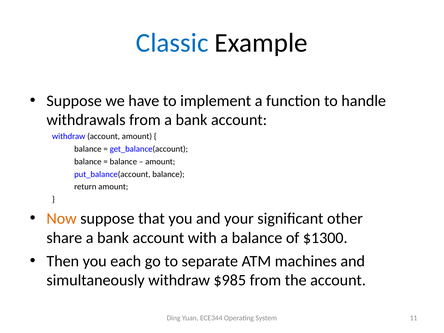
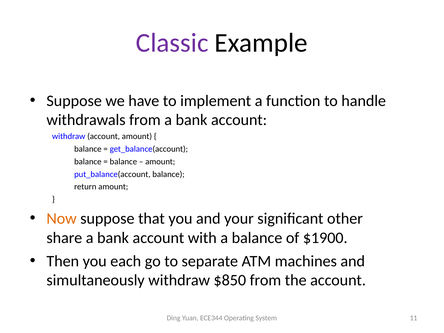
Classic colour: blue -> purple (172, 43)
$1300: $1300 -> $1900 (325, 238)
$985: $985 -> $850 (230, 280)
